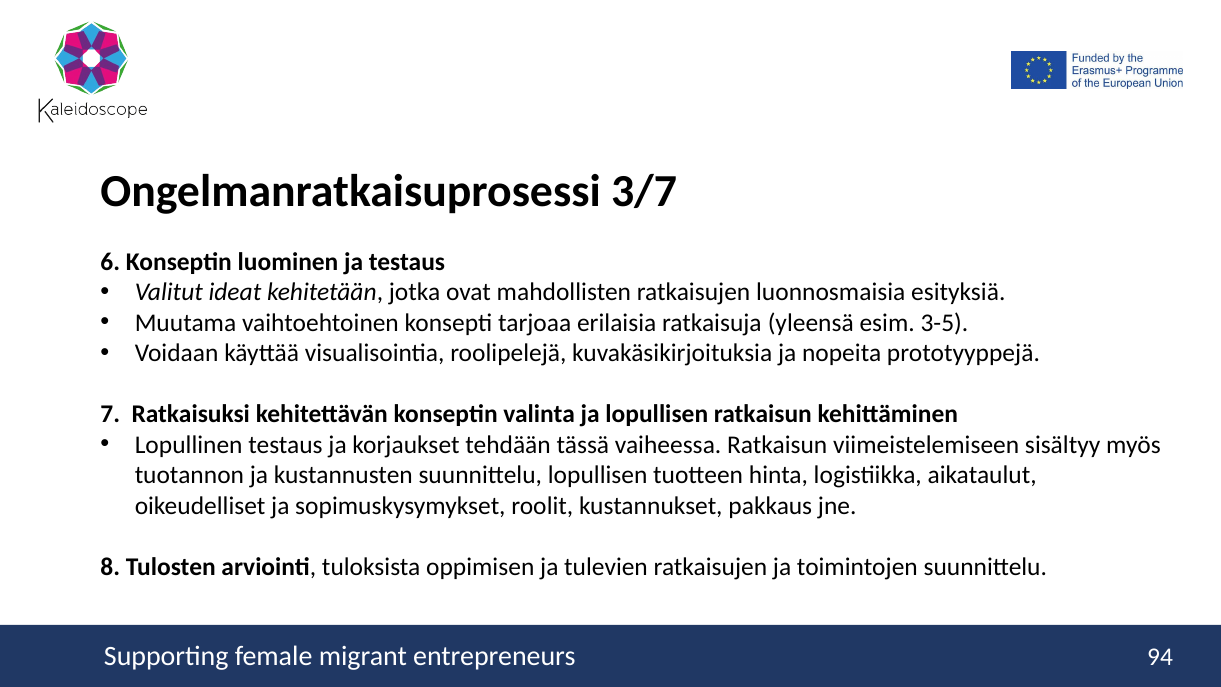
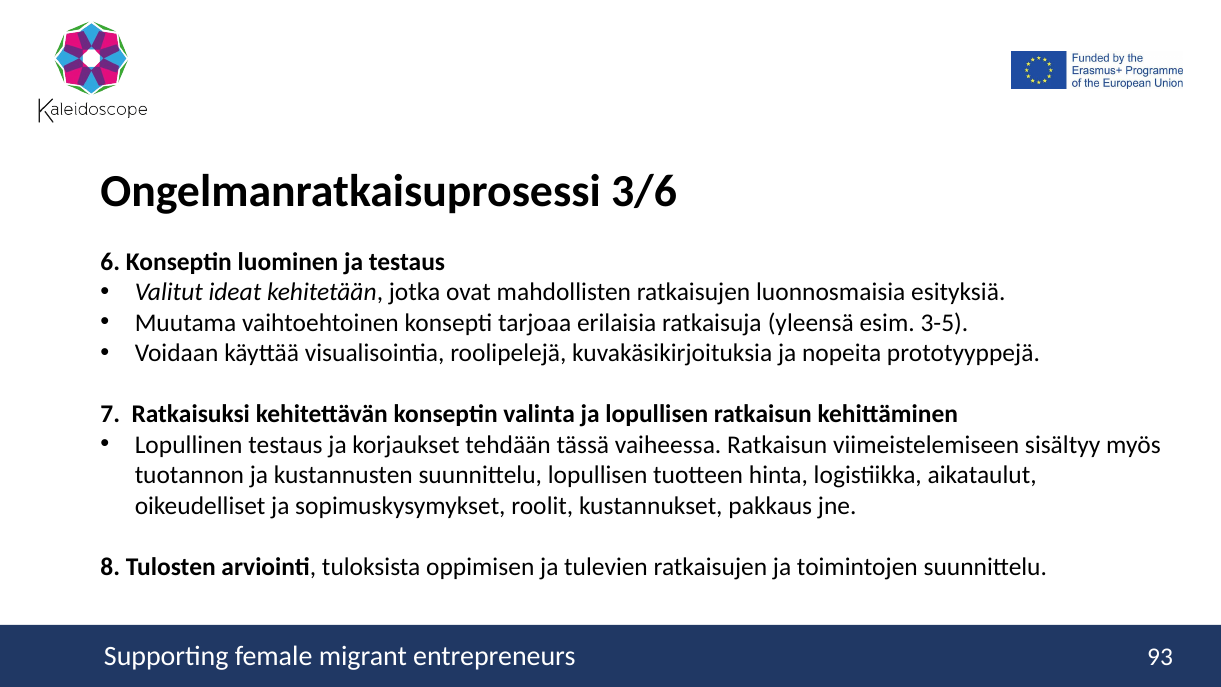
3/7: 3/7 -> 3/6 (644, 192)
94: 94 -> 93 (1160, 657)
